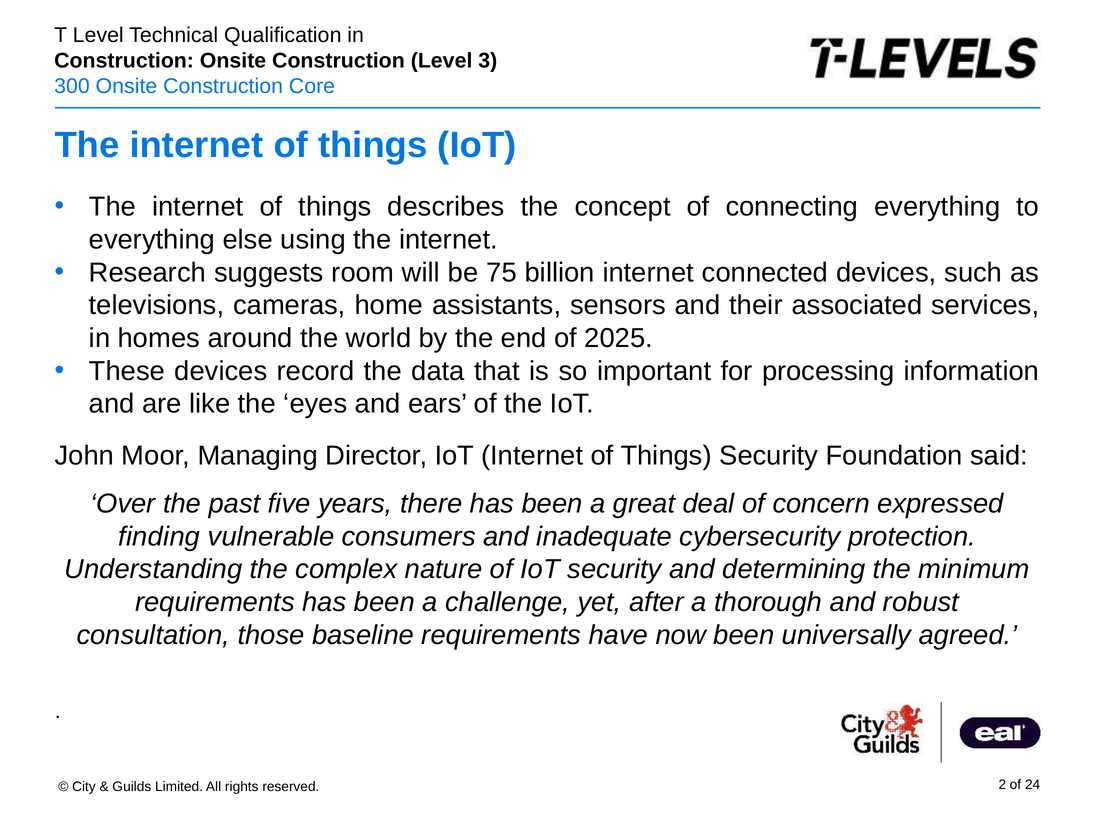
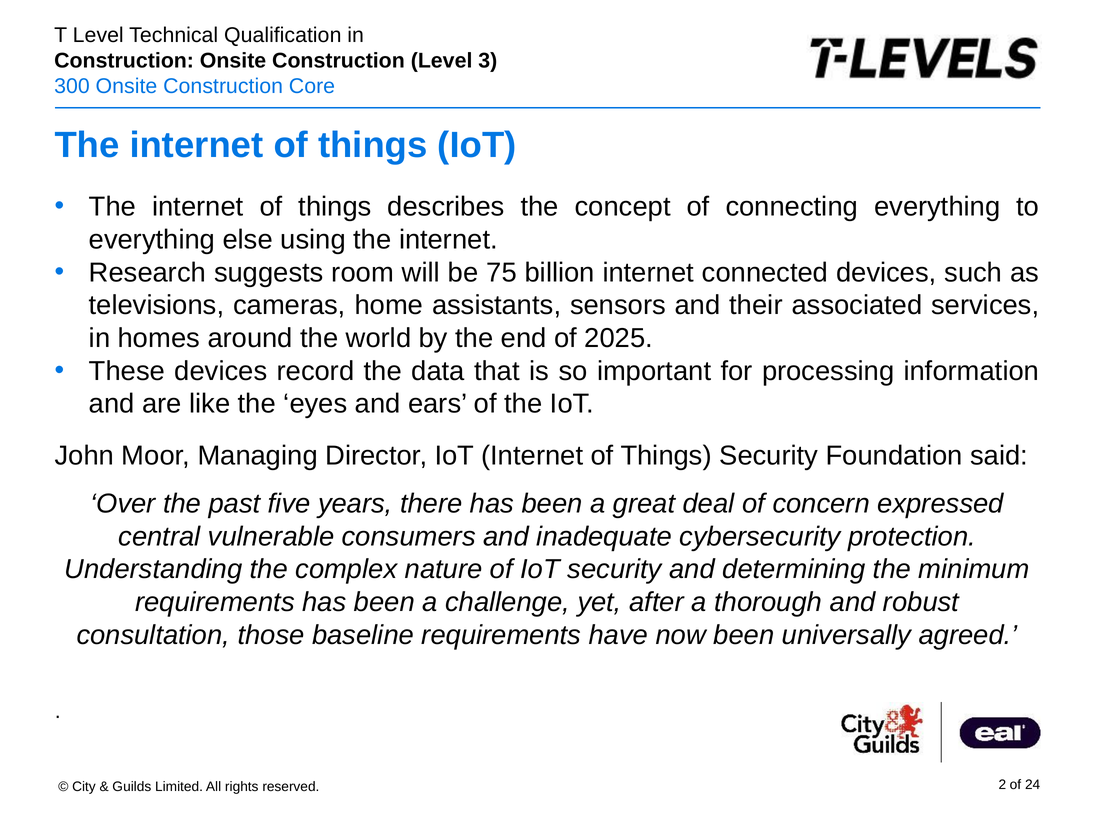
finding: finding -> central (159, 537)
